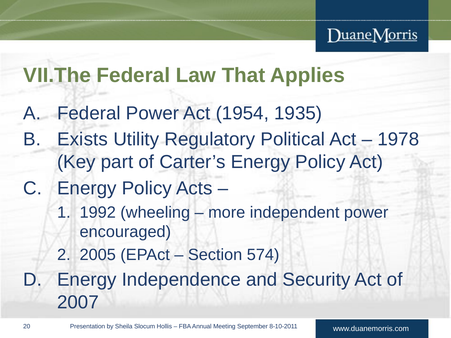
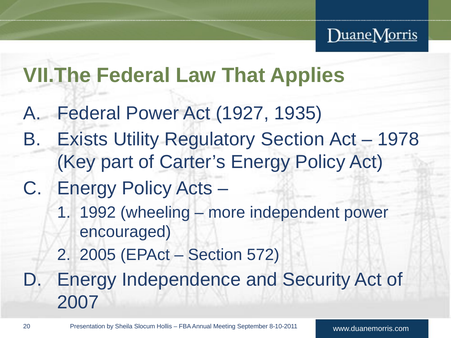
1954: 1954 -> 1927 (242, 113)
Regulatory Political: Political -> Section (293, 140)
574: 574 -> 572 (263, 255)
